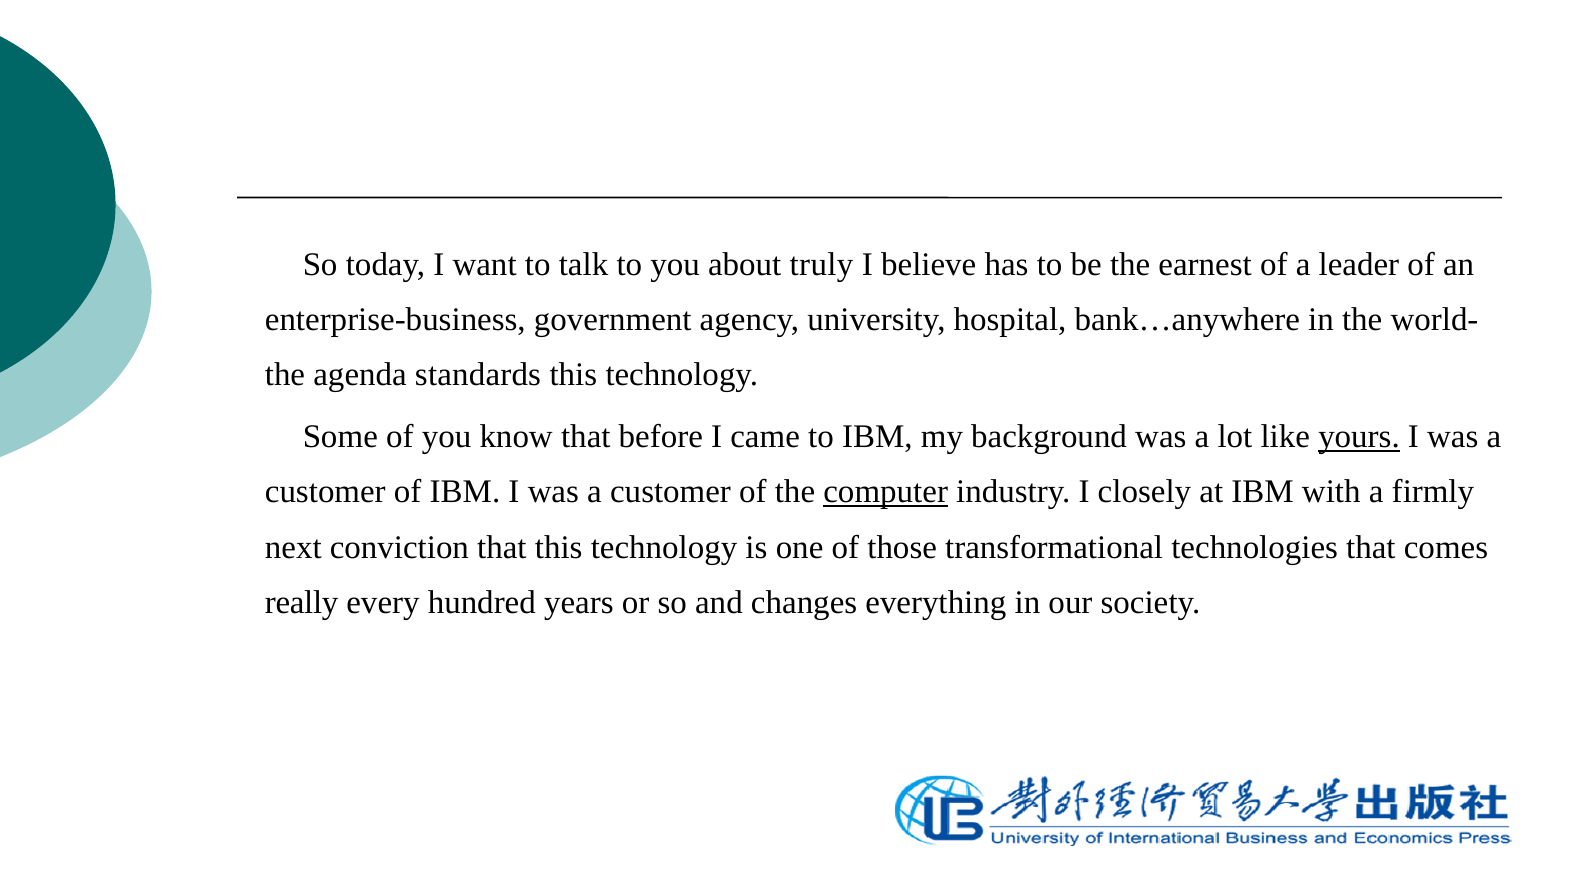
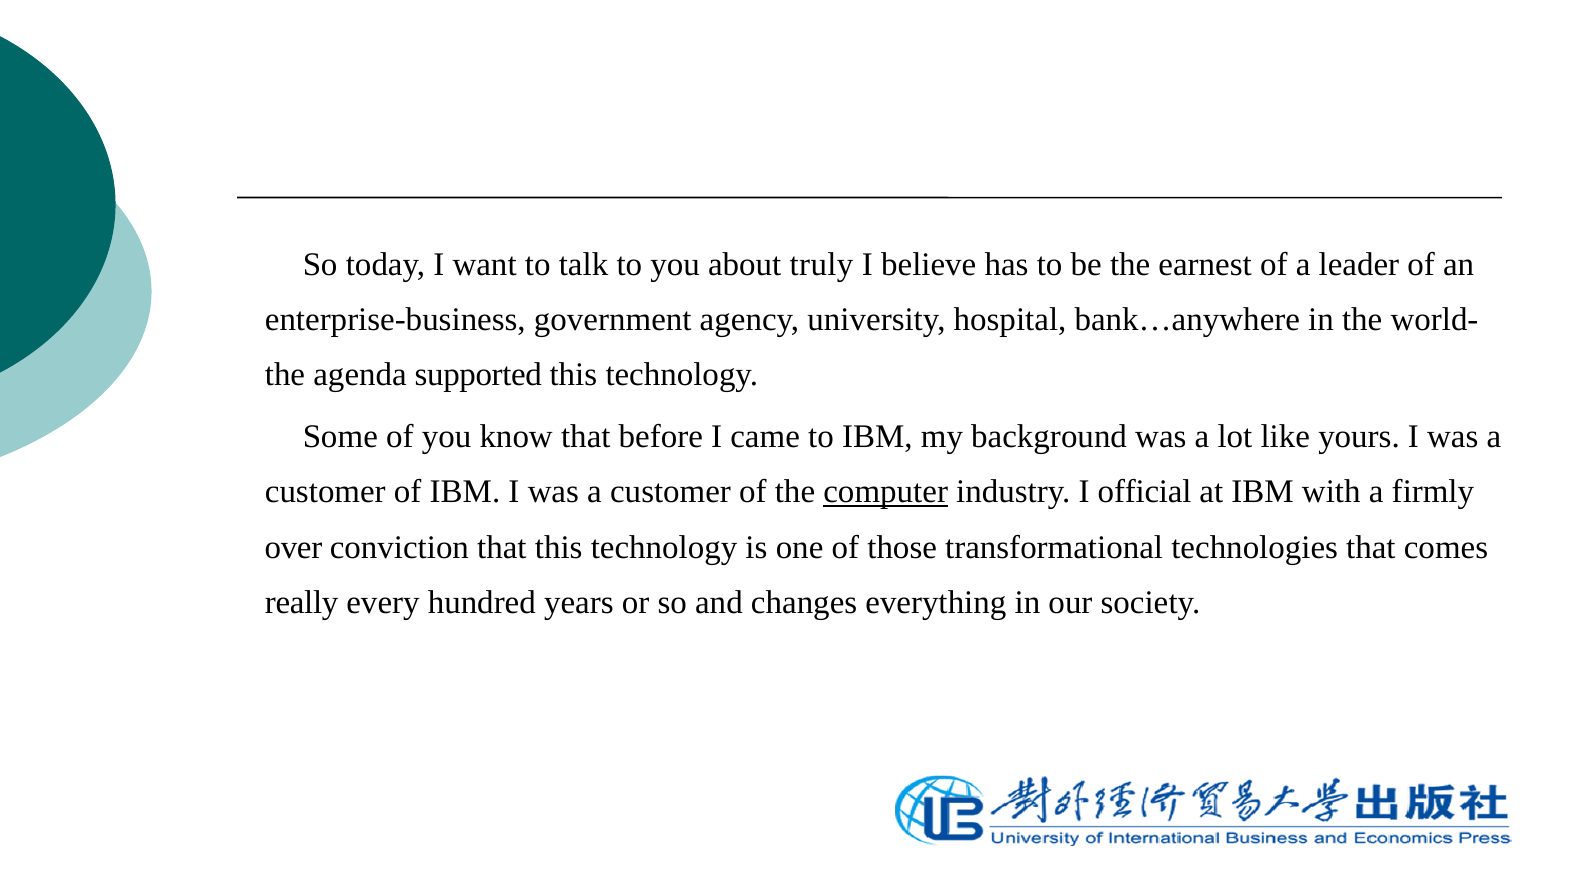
standards: standards -> supported (478, 375)
yours underline: present -> none (1359, 437)
closely: closely -> official (1145, 492)
next: next -> over (293, 547)
